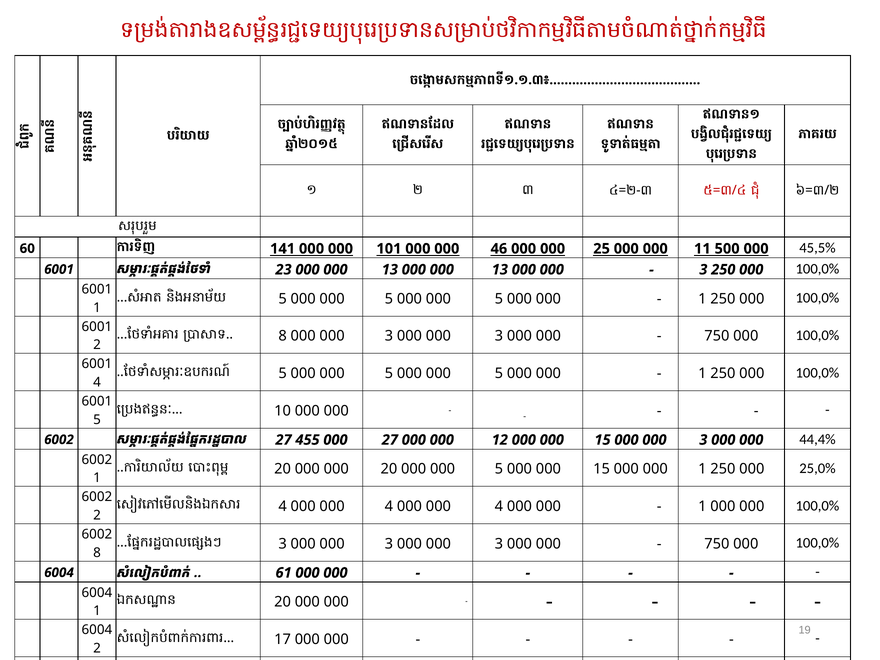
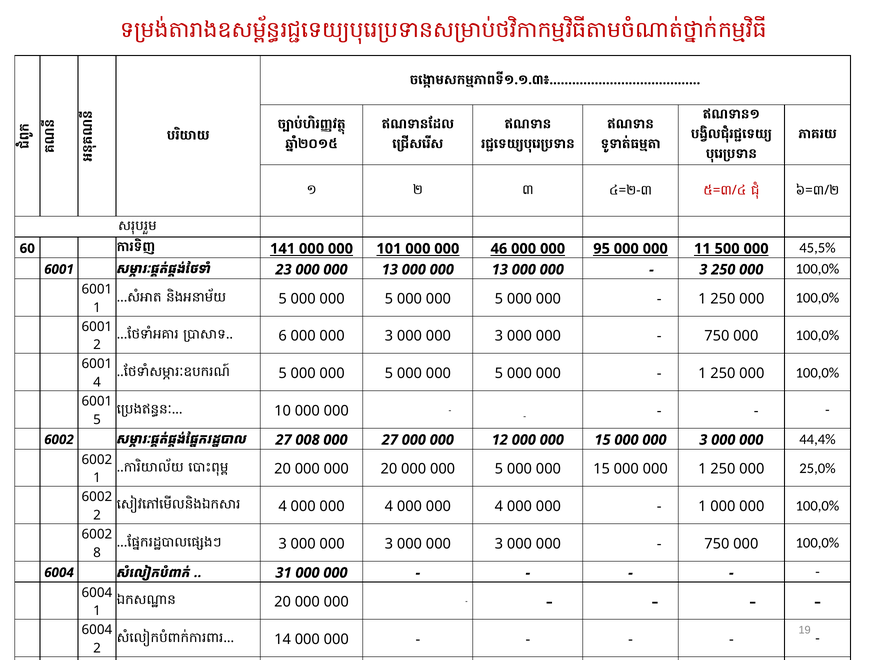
46 000 000 25: 25 -> 95 (602, 249)
8: 8 -> 6 (283, 336)
455: 455 -> 008 (307, 440)
61: 61 -> 31 (284, 573)
17: 17 -> 14 (283, 639)
